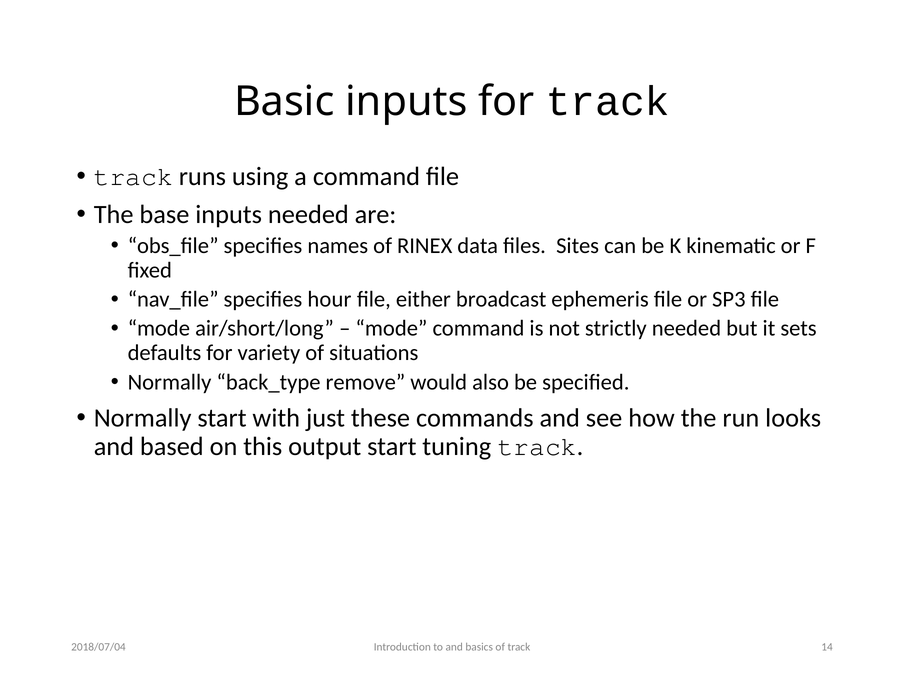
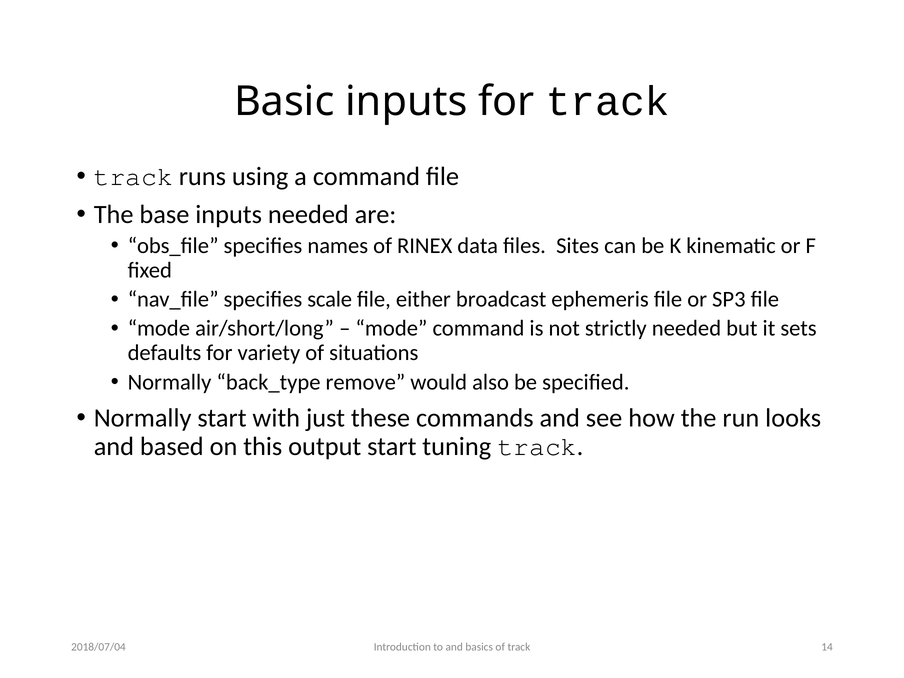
hour: hour -> scale (330, 299)
